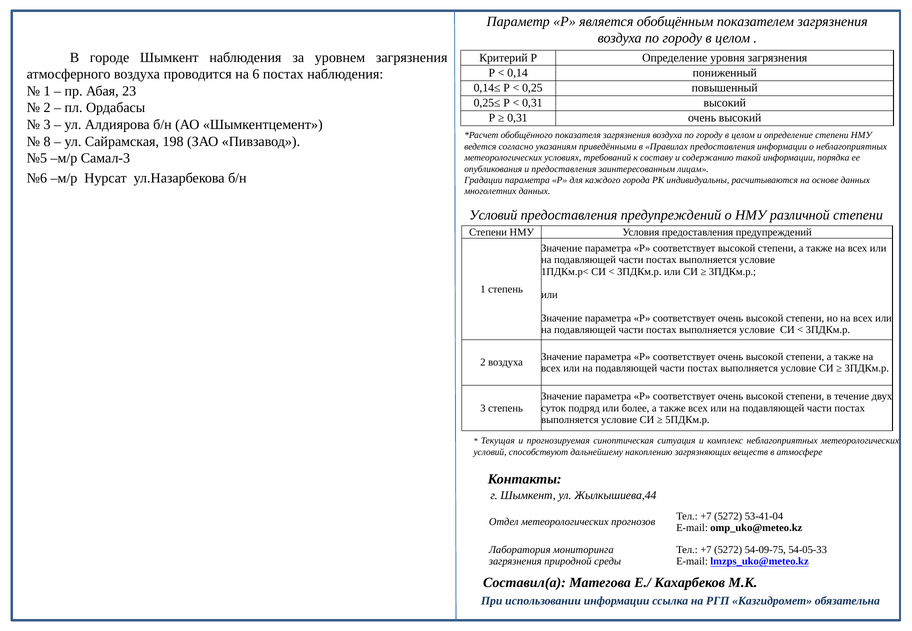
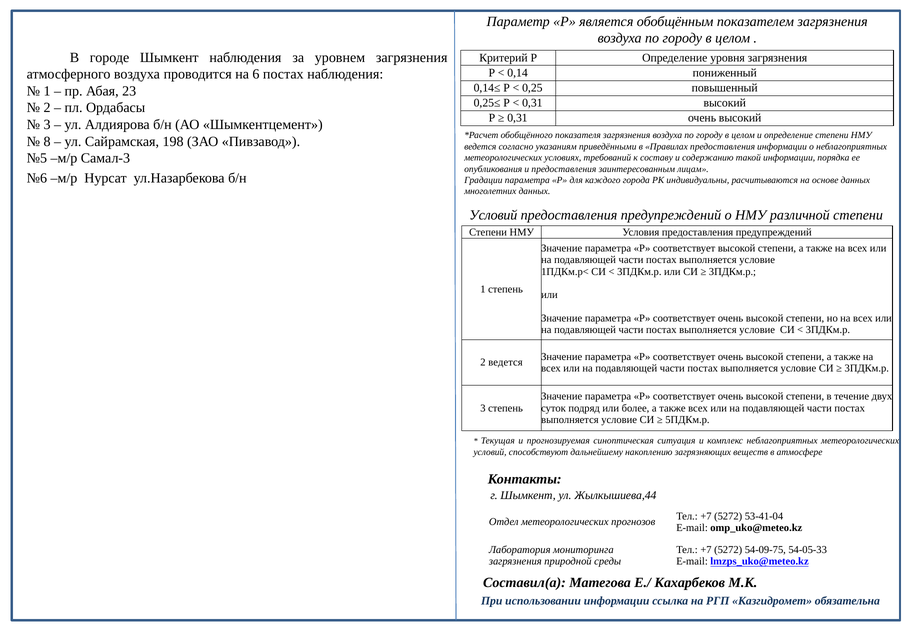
2 воздуха: воздуха -> ведется (505, 363)
